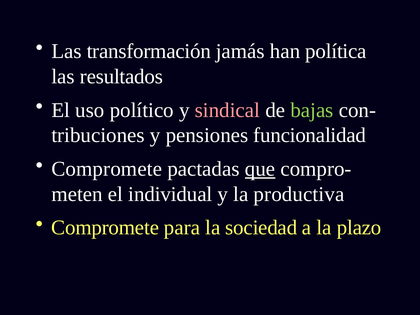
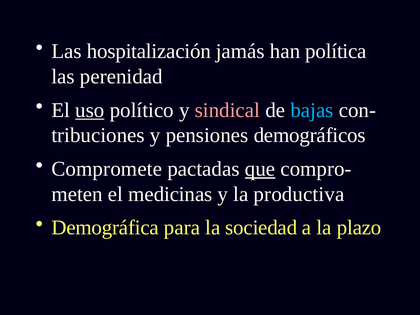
transformación: transformación -> hospitalización (149, 51)
resultados: resultados -> perenidad (121, 77)
uso underline: none -> present (90, 110)
bajas colour: light green -> light blue (312, 110)
funcionalidad: funcionalidad -> demográficos (310, 135)
individual: individual -> medicinas (170, 194)
Compromete: Compromete -> Demográfica (105, 228)
